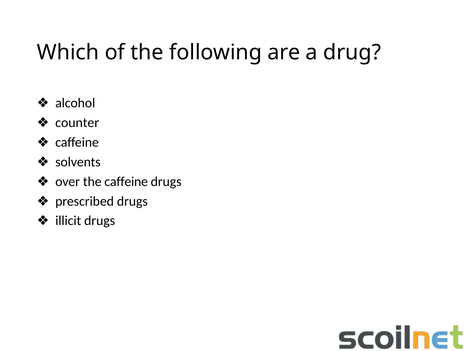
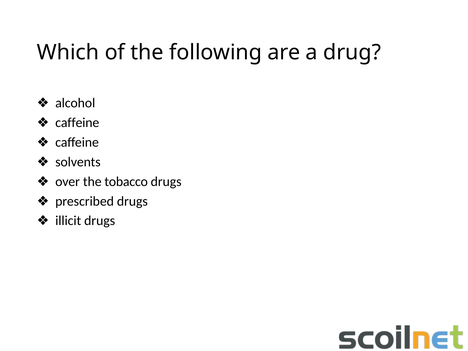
counter: counter -> caffeine (77, 123)
the caffeine: caffeine -> tobacco (126, 182)
